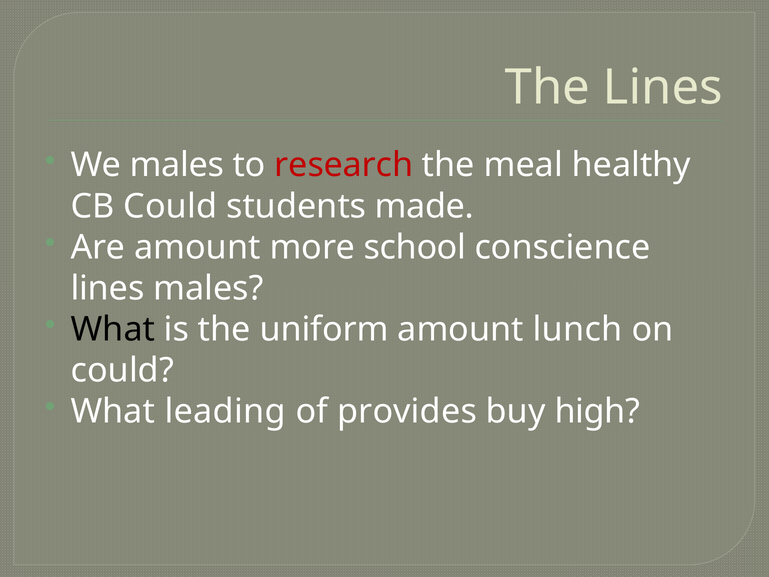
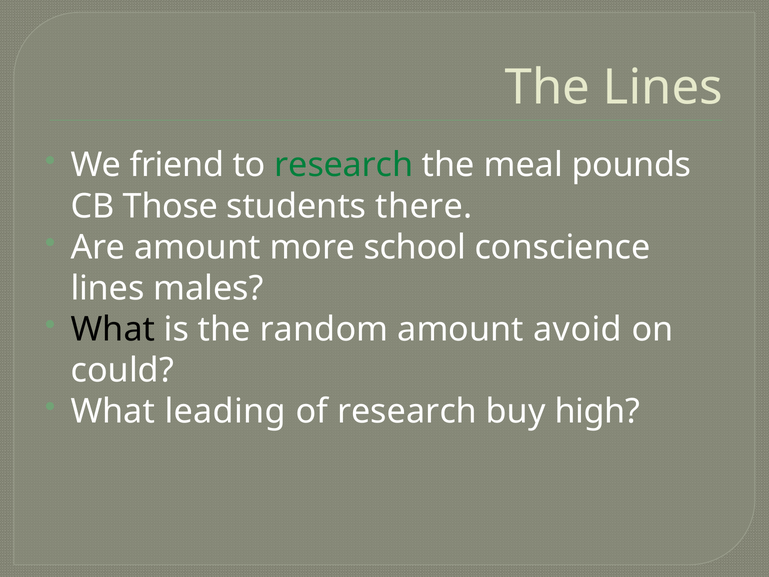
We males: males -> friend (177, 165)
research colour: red -> green (344, 165)
healthy: healthy -> pounds (631, 165)
CB Could: Could -> Those (170, 206)
made: made -> there (424, 206)
uniform: uniform -> random (324, 329)
lunch: lunch -> avoid (578, 329)
of provides: provides -> research (407, 411)
